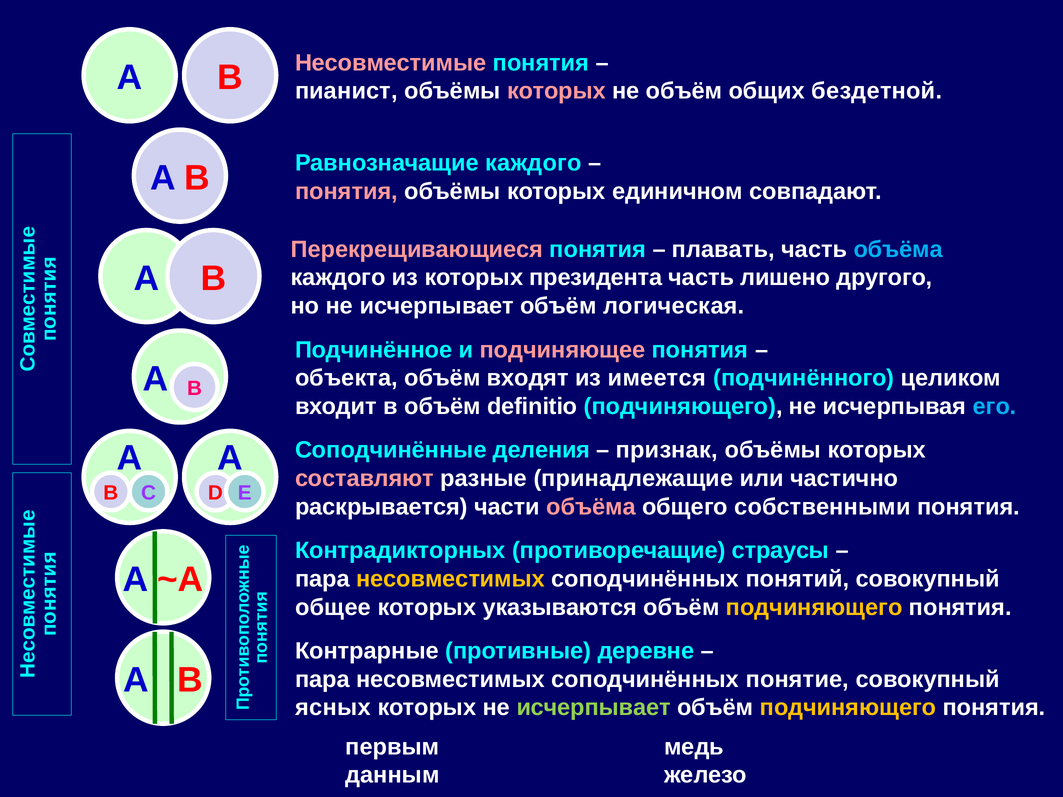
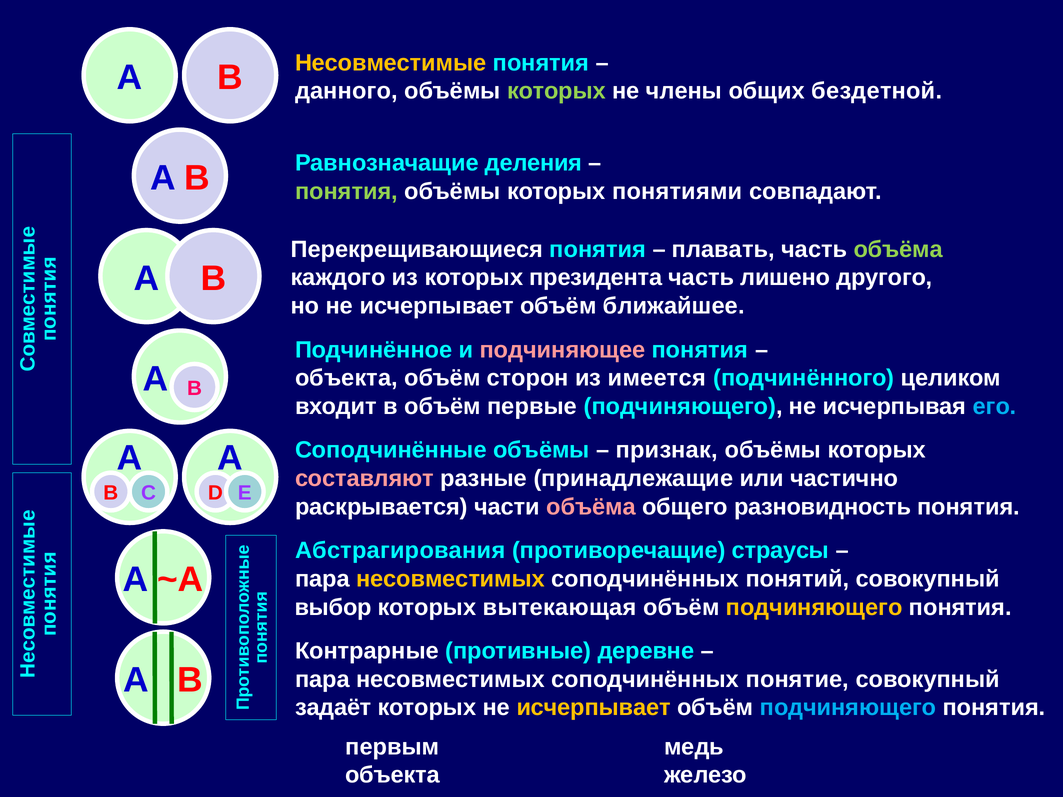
Несовместимые colour: pink -> yellow (391, 63)
пианист: пианист -> данного (346, 91)
которых colour: pink -> light green (556, 91)
не объём: объём -> члены (684, 91)
Равнозначащие каждого: каждого -> деления (534, 163)
понятия colour: pink -> light green (346, 192)
единичном: единичном -> понятиями (677, 192)
Перекрещивающиеся colour: pink -> white (417, 249)
объёма colour: light blue -> light green (898, 249)
логическая: логическая -> ближайшее (674, 306)
входят: входят -> сторон (528, 378)
definitio: definitio -> первые (532, 407)
Соподчинённые деления: деления -> объёмы (541, 450)
собственными: собственными -> разновидность (823, 507)
Контрадикторных: Контрадикторных -> Абстрагирования (400, 551)
общее: общее -> выбор (333, 607)
указываются: указываются -> вытекающая (560, 607)
ясных: ясных -> задаёт (333, 708)
исчерпывает colour: light green -> yellow (594, 708)
подчиняющего colour: yellow -> light blue (848, 708)
данным: данным -> объекта (392, 775)
